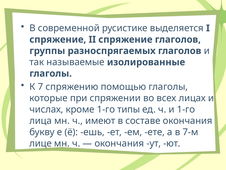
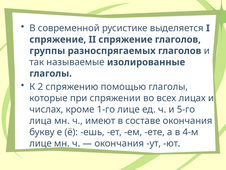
7: 7 -> 2 (40, 87)
1-го типы: типы -> лице (129, 109)
и 1-го: 1-го -> 5-го (186, 109)
7-м: 7-м -> 4-м (190, 132)
